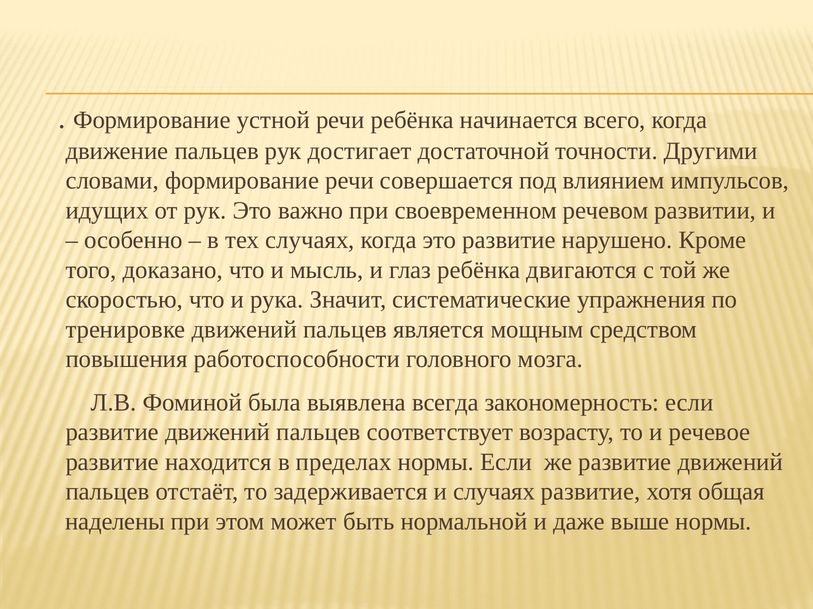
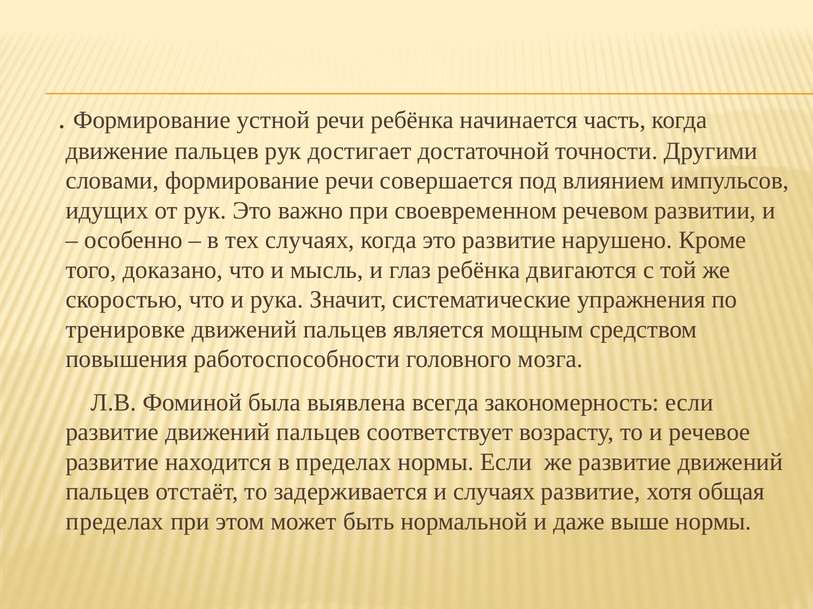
всего: всего -> часть (615, 120)
наделены: наделены -> пределах (115, 522)
